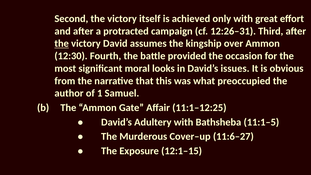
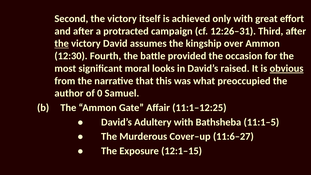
issues: issues -> raised (235, 68)
obvious underline: none -> present (287, 68)
1: 1 -> 0 (100, 93)
